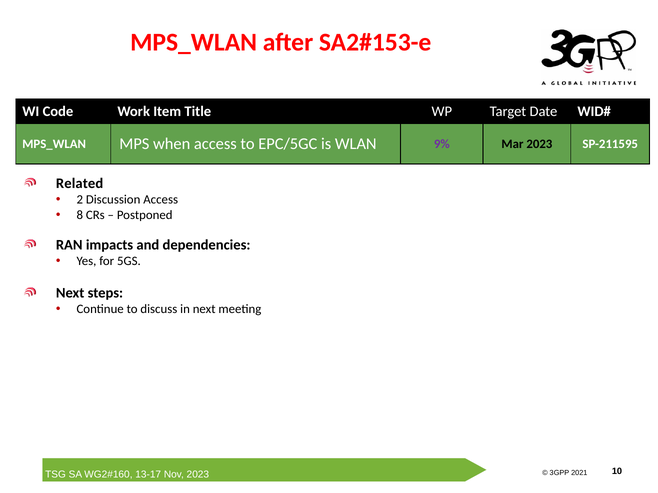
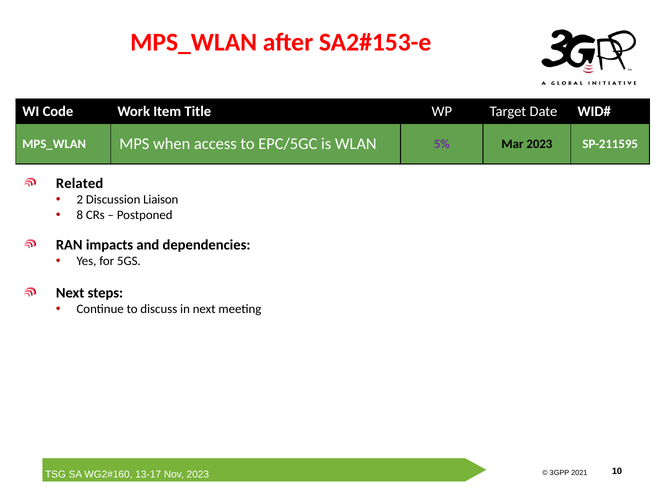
9%: 9% -> 5% (442, 144)
Discussion Access: Access -> Liaison (161, 200)
